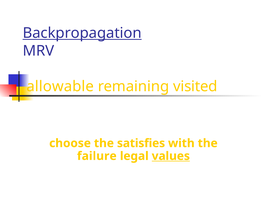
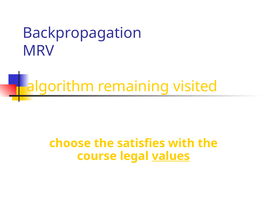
Backpropagation underline: present -> none (82, 33)
allowable: allowable -> algorithm (60, 86)
failure: failure -> course (97, 156)
